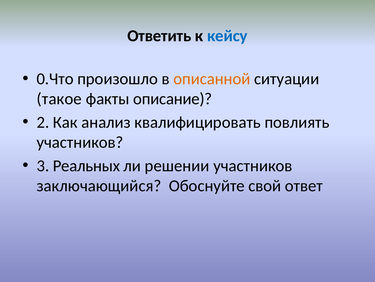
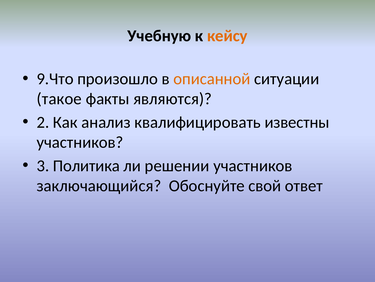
Ответить: Ответить -> Учебную (159, 36)
кейсу colour: blue -> orange (227, 36)
0.Что: 0.Что -> 9.Что (55, 79)
описание: описание -> являются (173, 99)
повлиять: повлиять -> известны (297, 122)
Реальных: Реальных -> Политика (86, 165)
